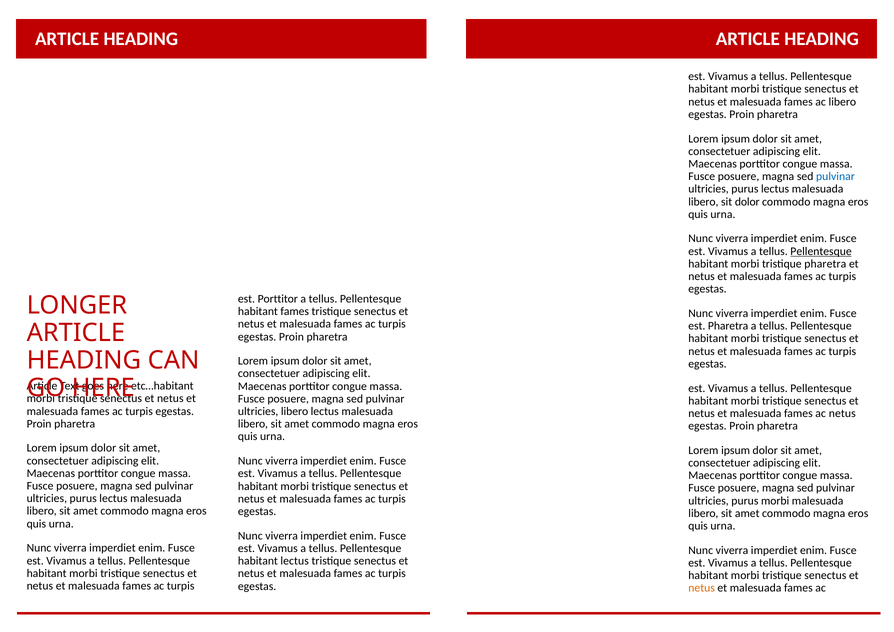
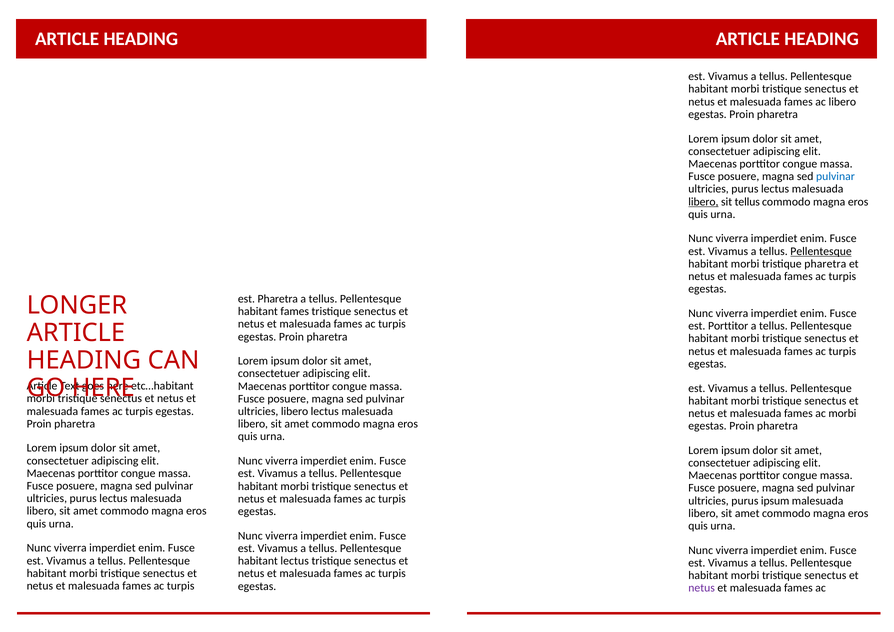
libero underline: none -> present (703, 202)
sit dolor: dolor -> tellus (747, 202)
est Porttitor: Porttitor -> Pharetra (278, 299)
est Pharetra: Pharetra -> Porttitor (728, 326)
ac netus: netus -> morbi (842, 413)
purus morbi: morbi -> ipsum (775, 501)
netus colour: orange -> purple (702, 588)
